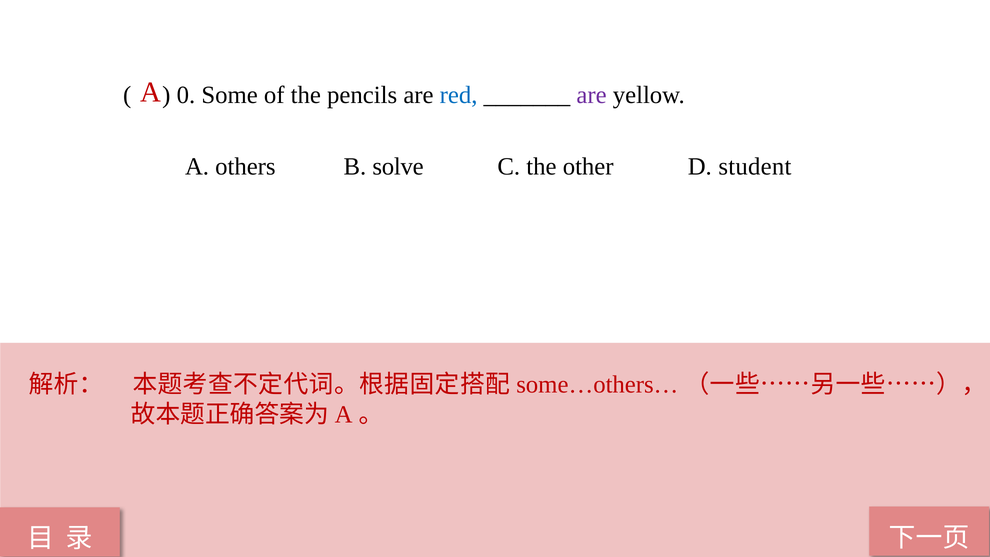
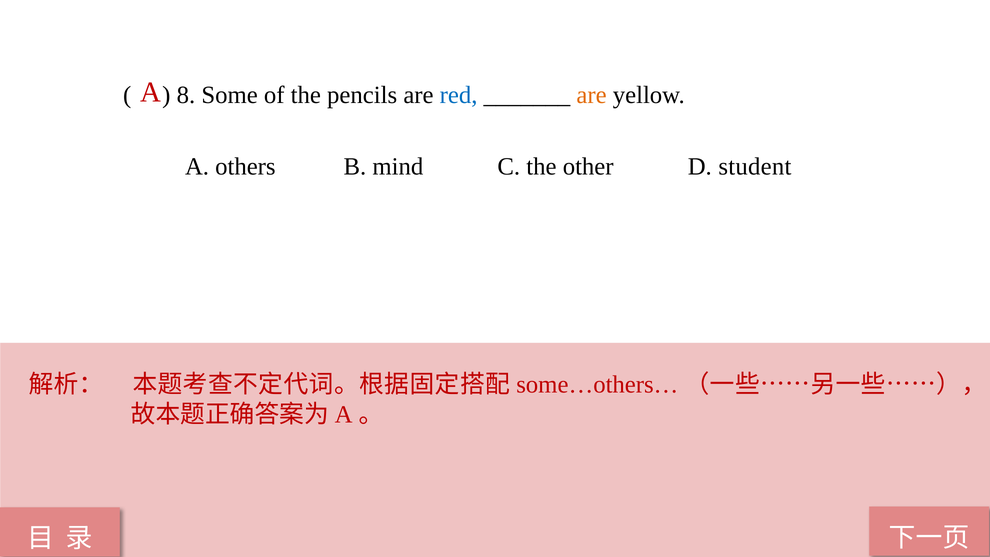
0: 0 -> 8 (186, 95)
are colour: purple -> orange (592, 95)
solve: solve -> mind (398, 166)
